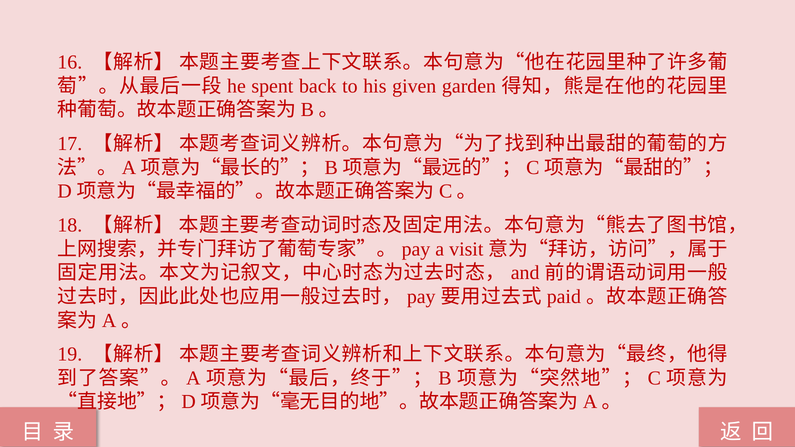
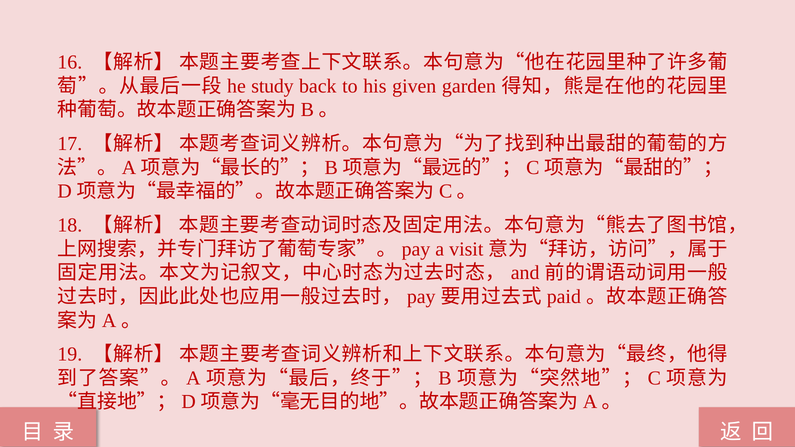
spent: spent -> study (272, 86)
